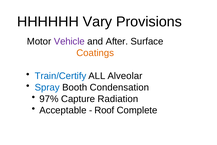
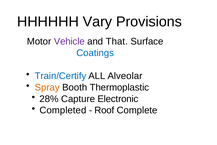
After: After -> That (117, 41)
Coatings colour: orange -> blue (95, 53)
Spray colour: blue -> orange (47, 87)
Condensation: Condensation -> Thermoplastic (119, 87)
97%: 97% -> 28% (49, 99)
Radiation: Radiation -> Electronic (118, 99)
Acceptable: Acceptable -> Completed (63, 110)
